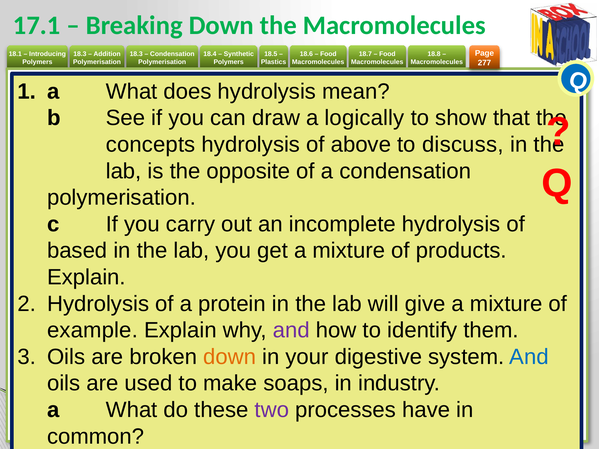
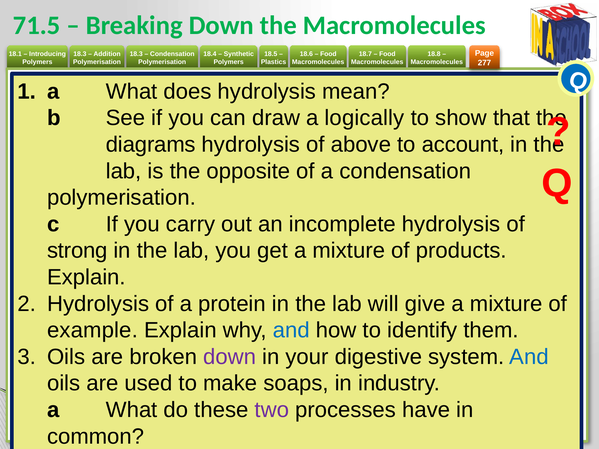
17.1: 17.1 -> 71.5 (37, 25)
concepts: concepts -> diagrams (151, 145)
discuss: discuss -> account (463, 145)
based: based -> strong (77, 251)
and colour: purple -> blue (291, 330)
down colour: orange -> purple (230, 357)
